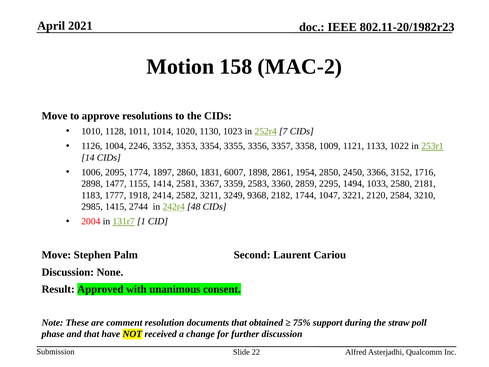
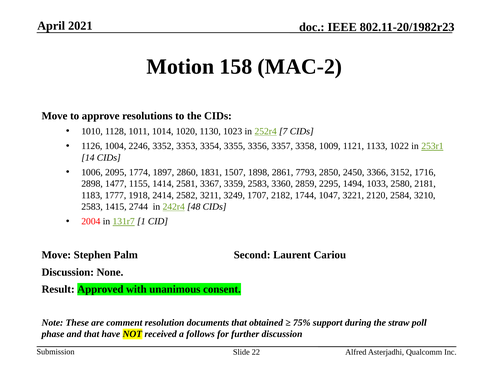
6007: 6007 -> 1507 (235, 172)
1954: 1954 -> 7793 (306, 172)
9368: 9368 -> 1707 (258, 195)
2985: 2985 -> 2583 (92, 206)
change: change -> follows (200, 334)
